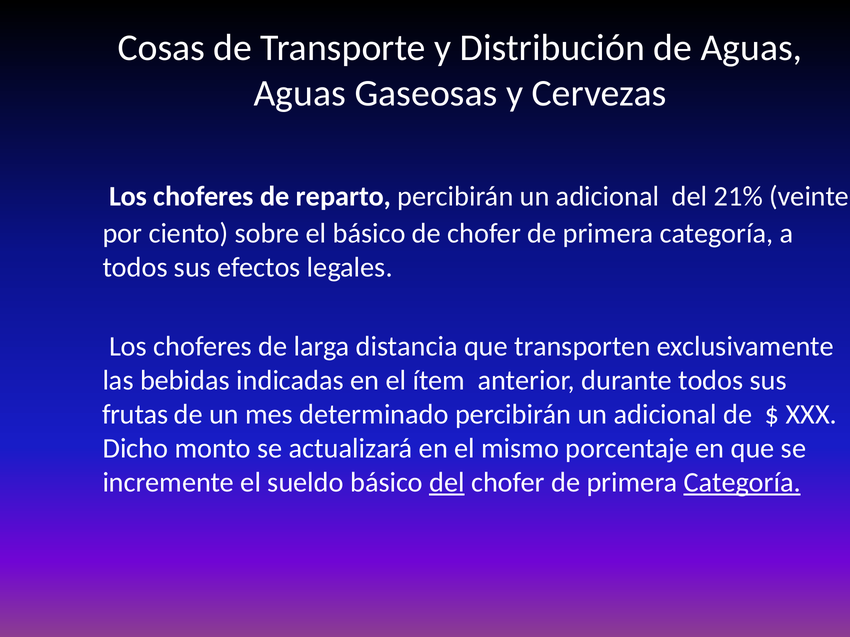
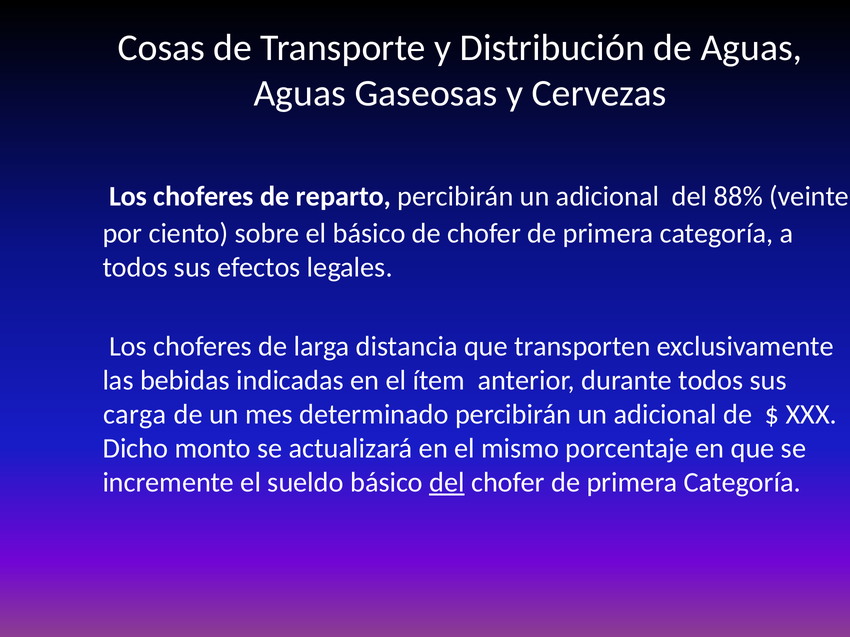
21%: 21% -> 88% (738, 197)
frutas: frutas -> carga (135, 415)
Categoría underline: present -> none (742, 483)
